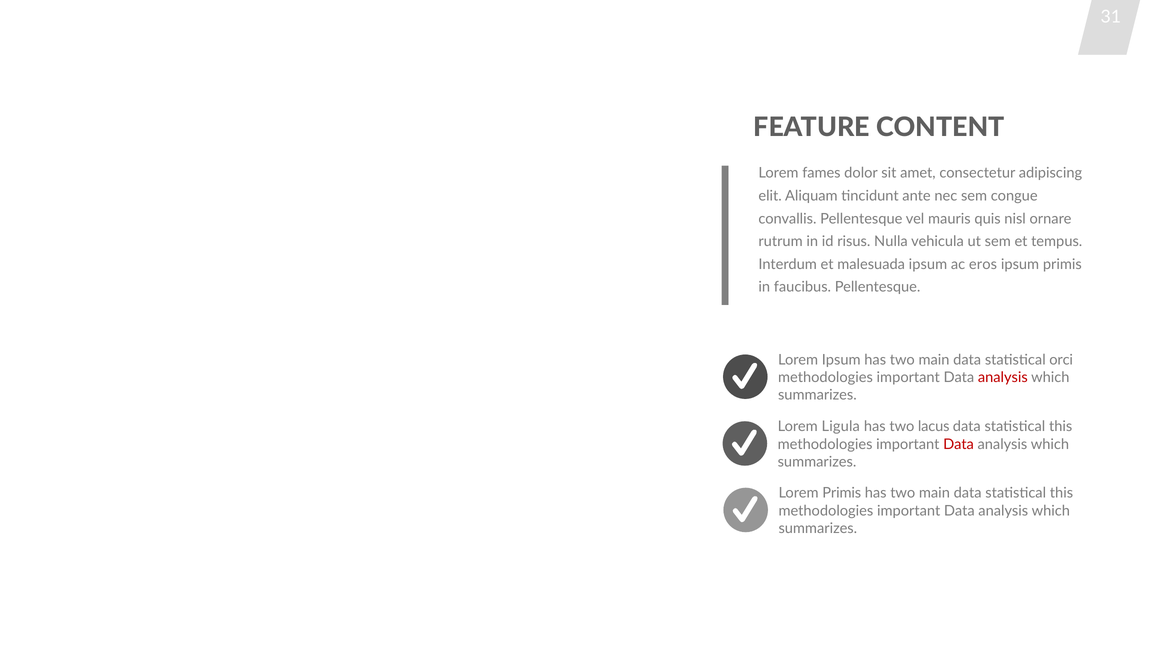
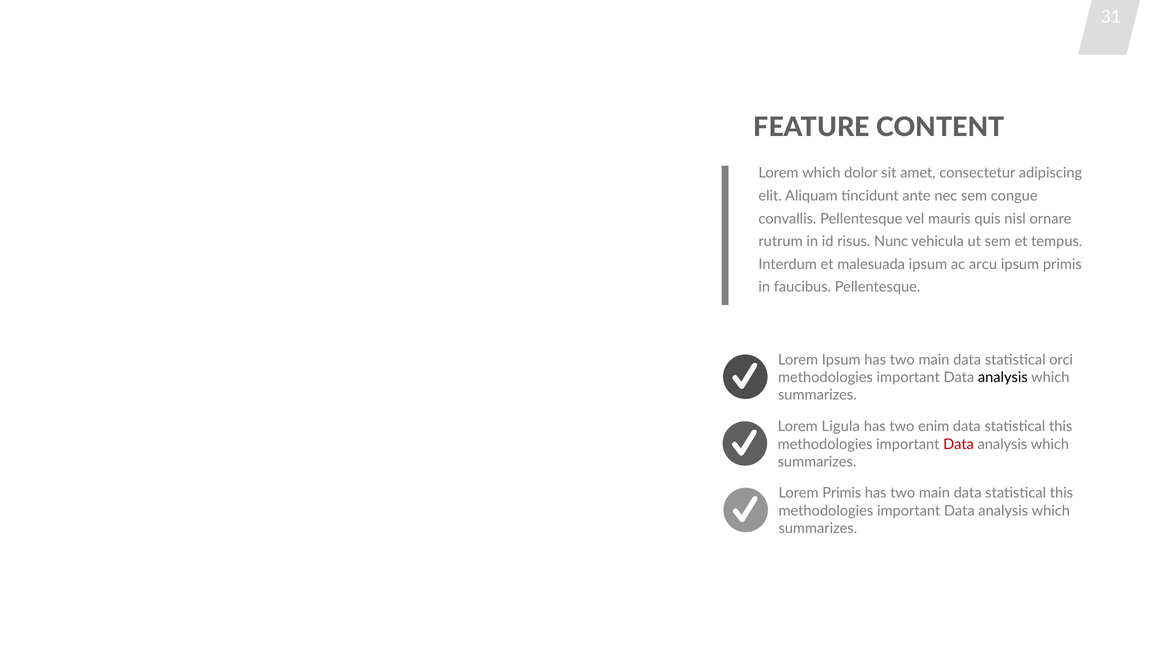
Lorem fames: fames -> which (821, 173)
Nulla: Nulla -> Nunc (891, 242)
eros: eros -> arcu (983, 265)
analysis colour: red -> black (1003, 378)
lacus: lacus -> enim (934, 427)
